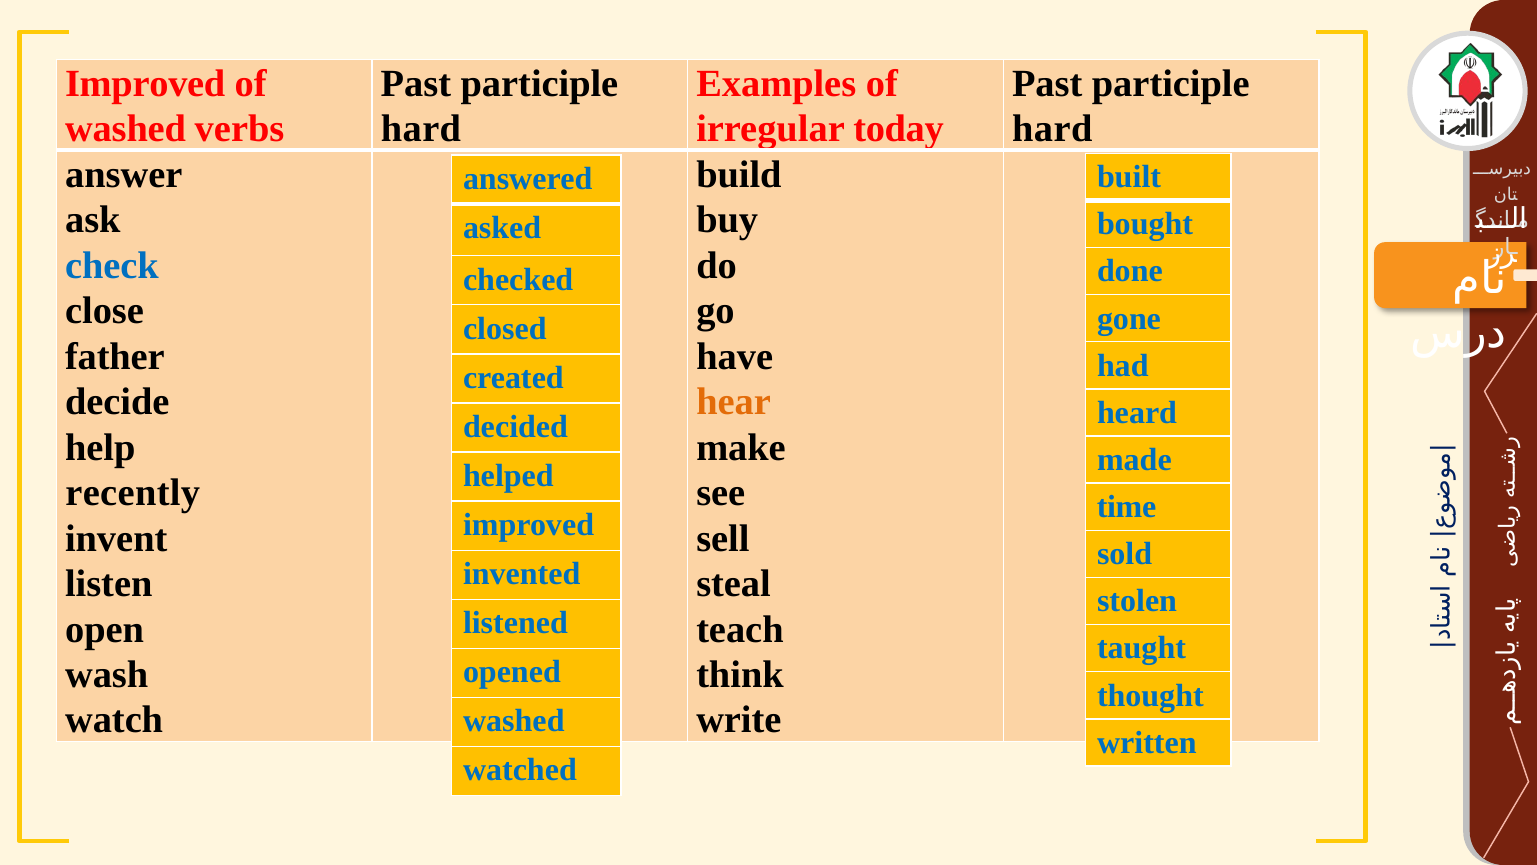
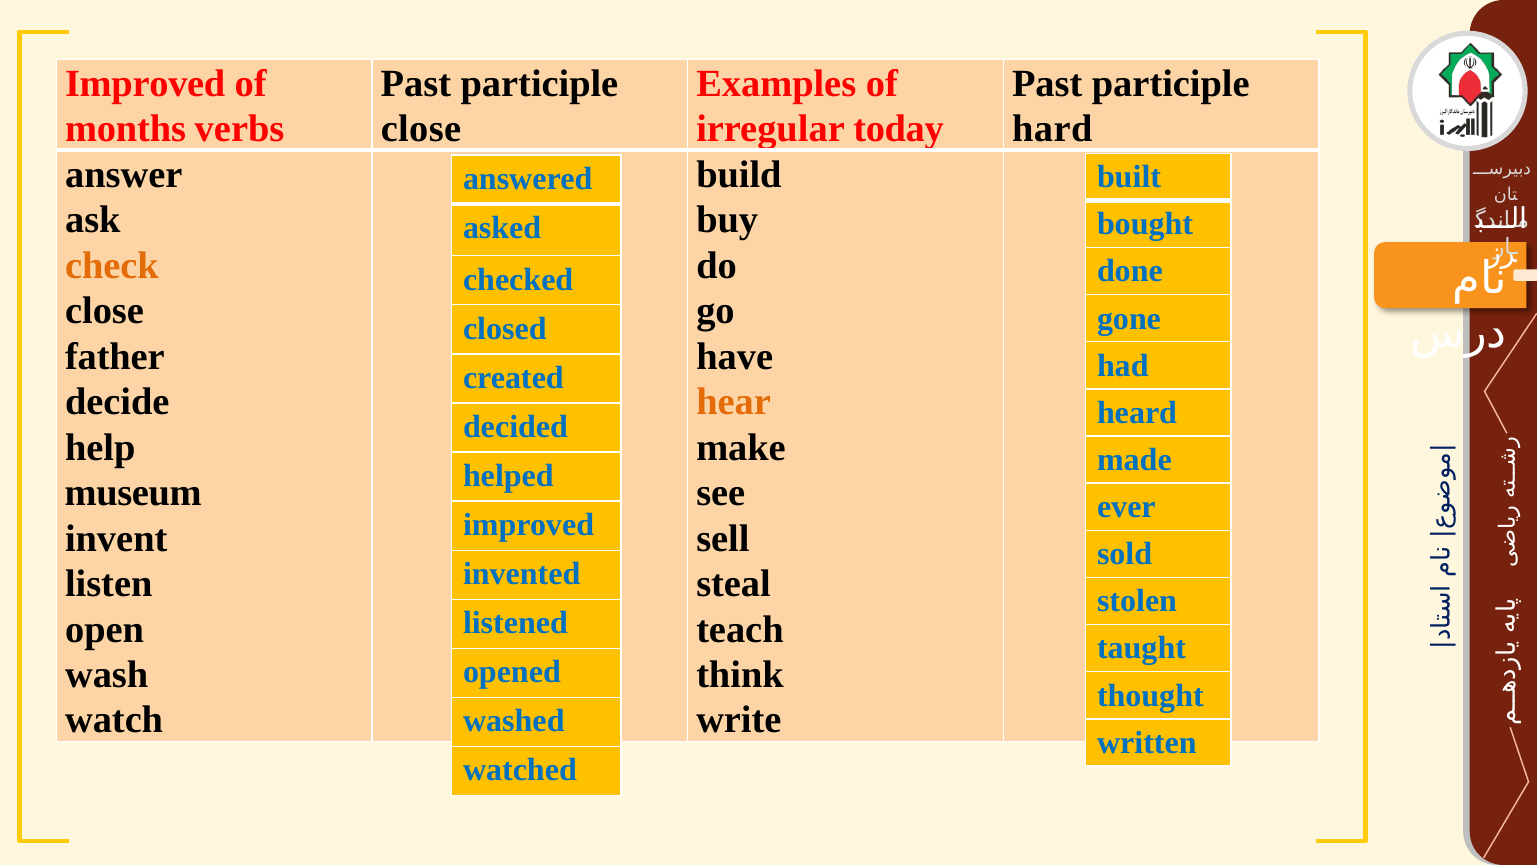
washed: washed -> months (126, 129)
hard: hard -> close (421, 129)
check colour: blue -> orange (112, 266)
recently: recently -> museum (133, 493)
time: time -> ever (1126, 507)
